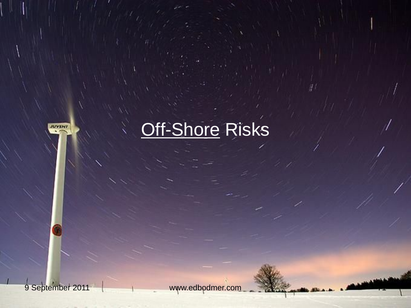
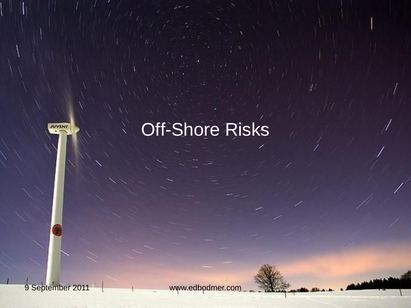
Off-Shore underline: present -> none (181, 130)
